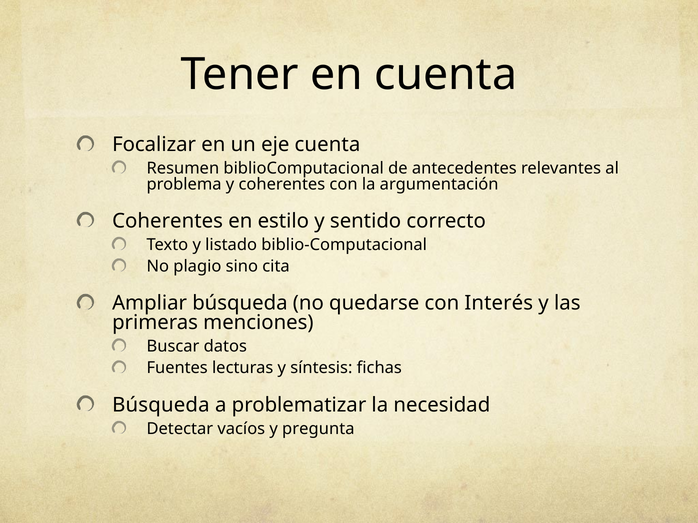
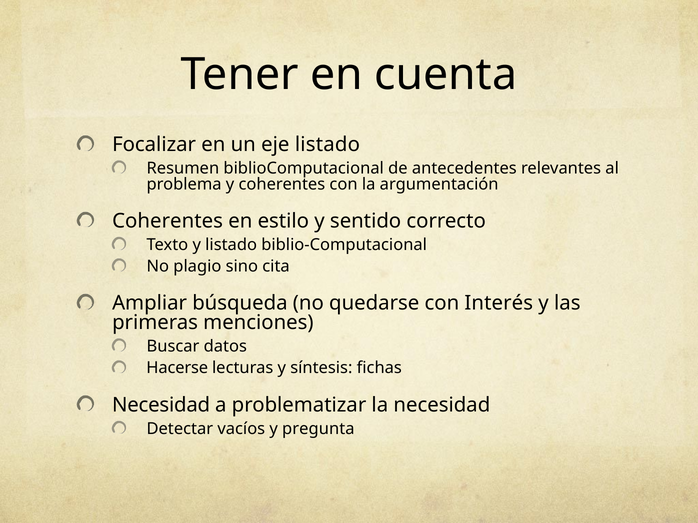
eje cuenta: cuenta -> listado (327, 145)
Fuentes: Fuentes -> Hacerse (177, 368)
Búsqueda: Búsqueda -> Necesidad (161, 405)
